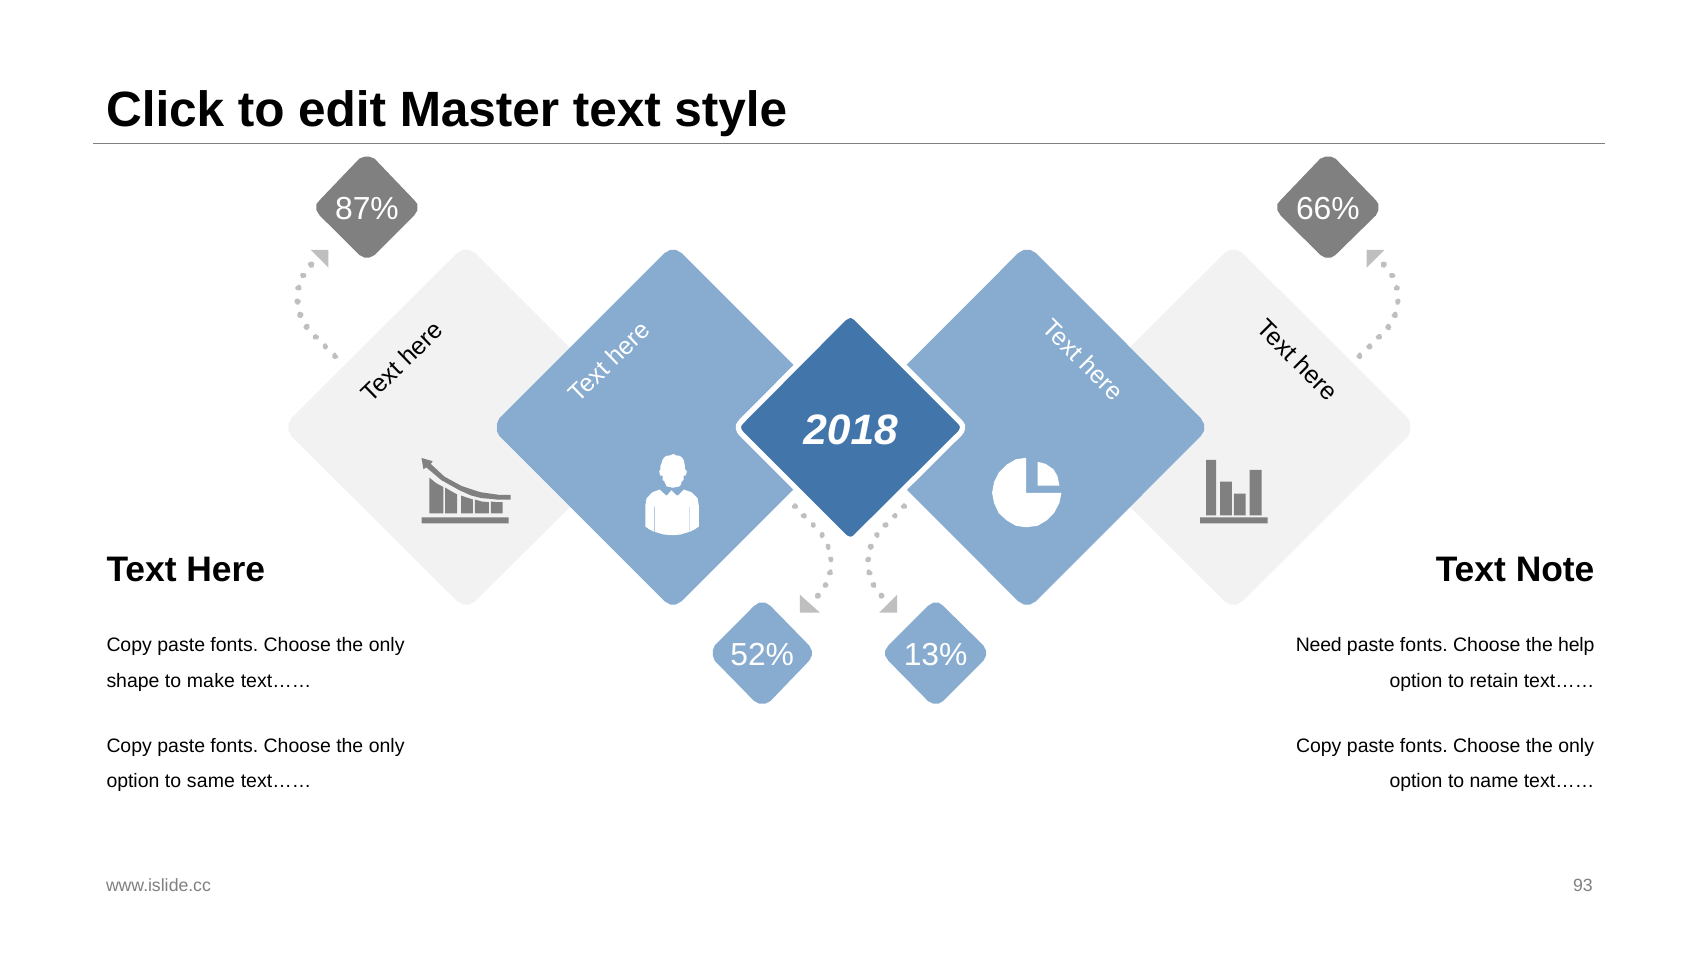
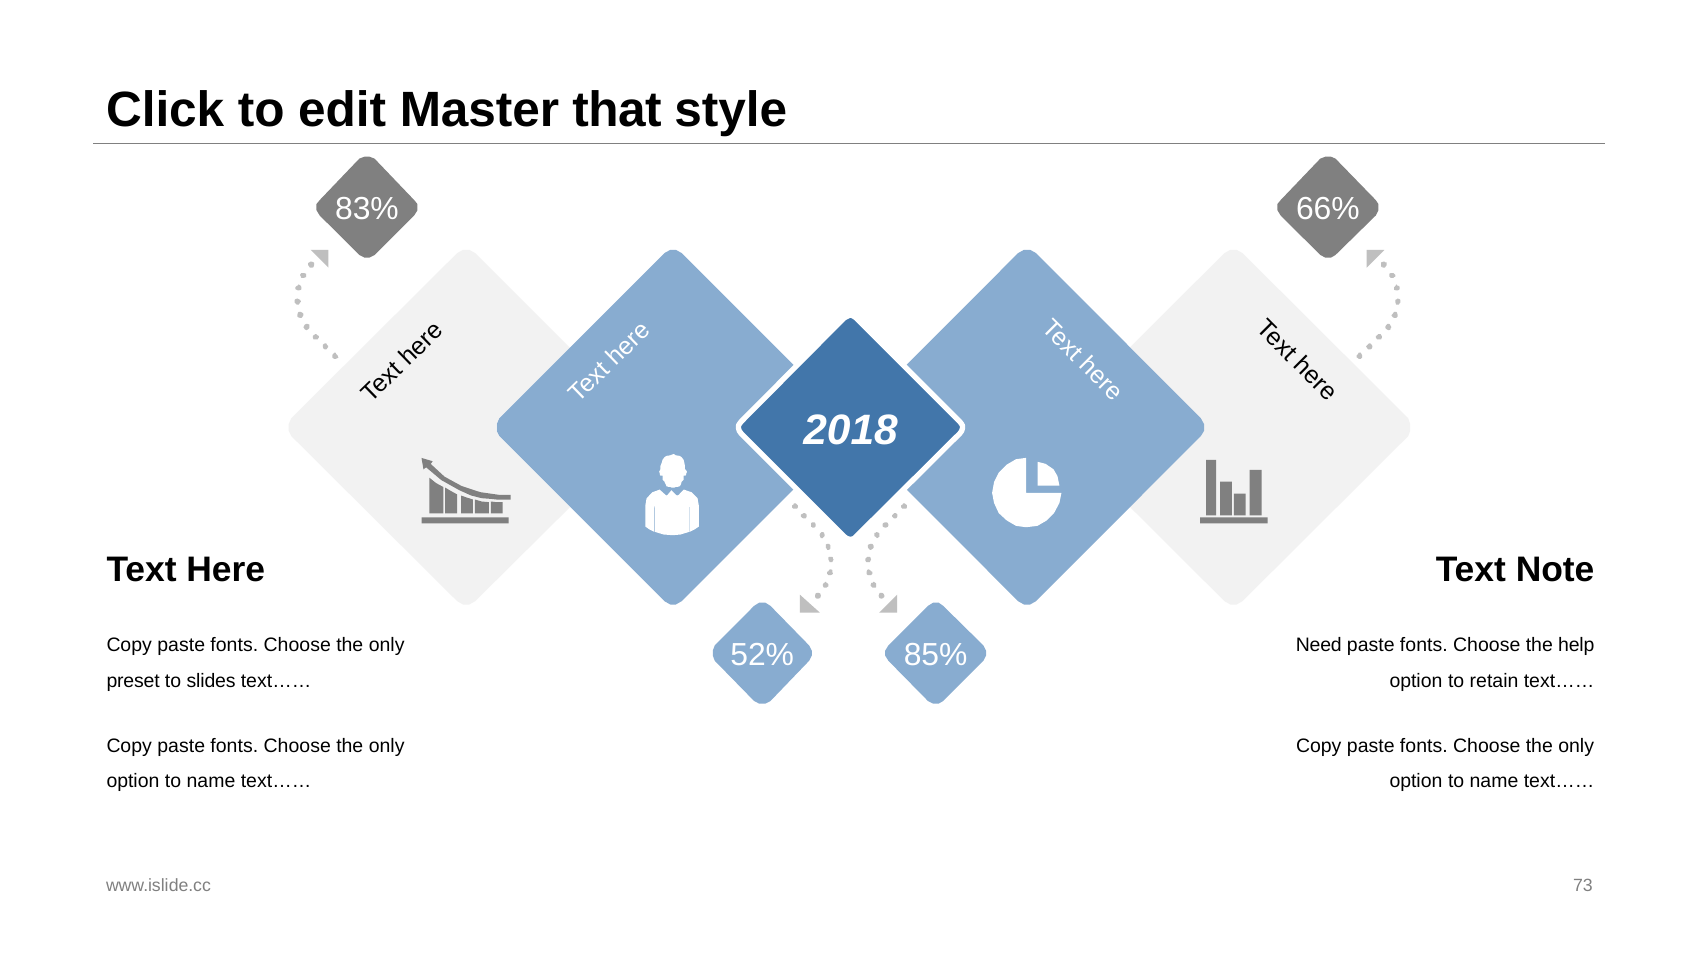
Master text: text -> that (617, 110)
87%: 87% -> 83% (367, 209)
13%: 13% -> 85% (936, 655)
shape: shape -> preset (133, 680)
make: make -> slides (211, 680)
same: same -> name (211, 781)
93: 93 -> 73 (1583, 885)
